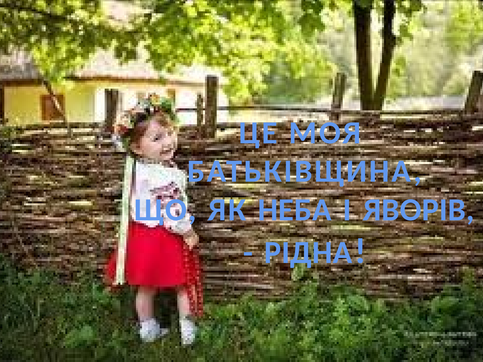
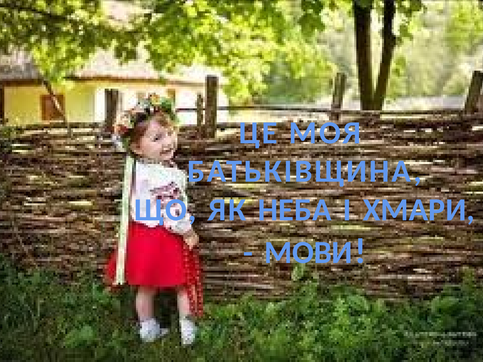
ЯВОРІВ: ЯВОРІВ -> ХМАРИ (419, 210)
РІДНА: РІДНА -> МОВИ (308, 253)
